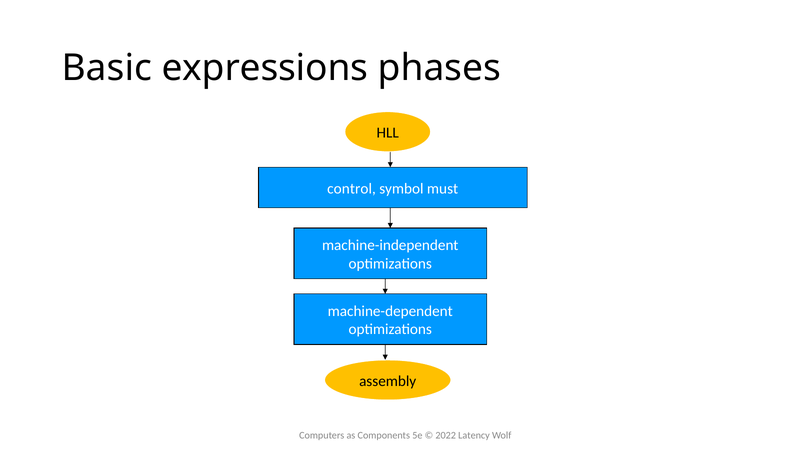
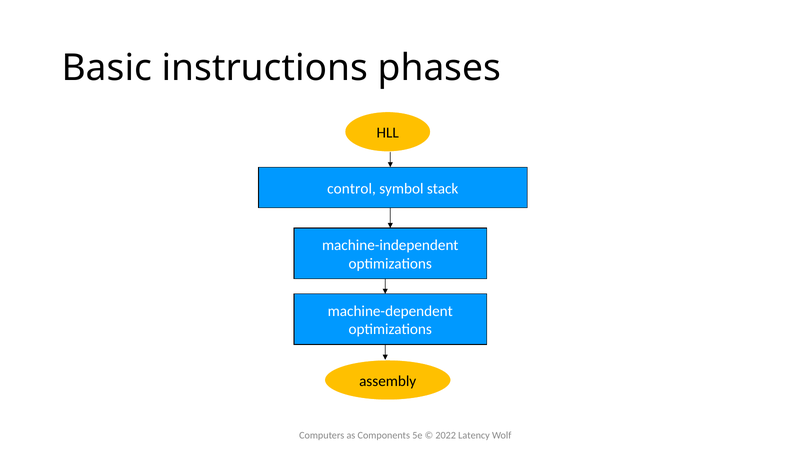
expressions: expressions -> instructions (265, 68)
must: must -> stack (443, 189)
